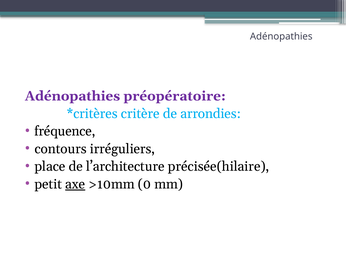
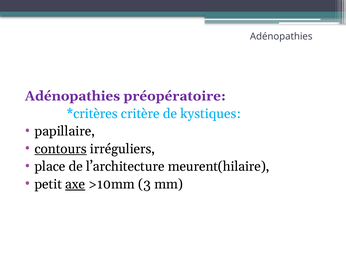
arrondies: arrondies -> kystiques (211, 113)
fréquence: fréquence -> papillaire (65, 131)
contours underline: none -> present (61, 149)
précisée(hilaire: précisée(hilaire -> meurent(hilaire (219, 166)
0: 0 -> 3 (144, 184)
